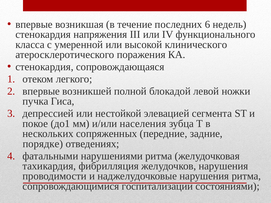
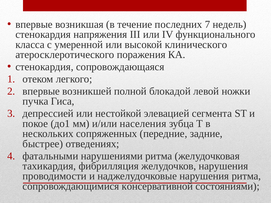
6: 6 -> 7 (207, 24)
порядке: порядке -> быстрее (43, 144)
госпитализации: госпитализации -> консервативной (157, 186)
